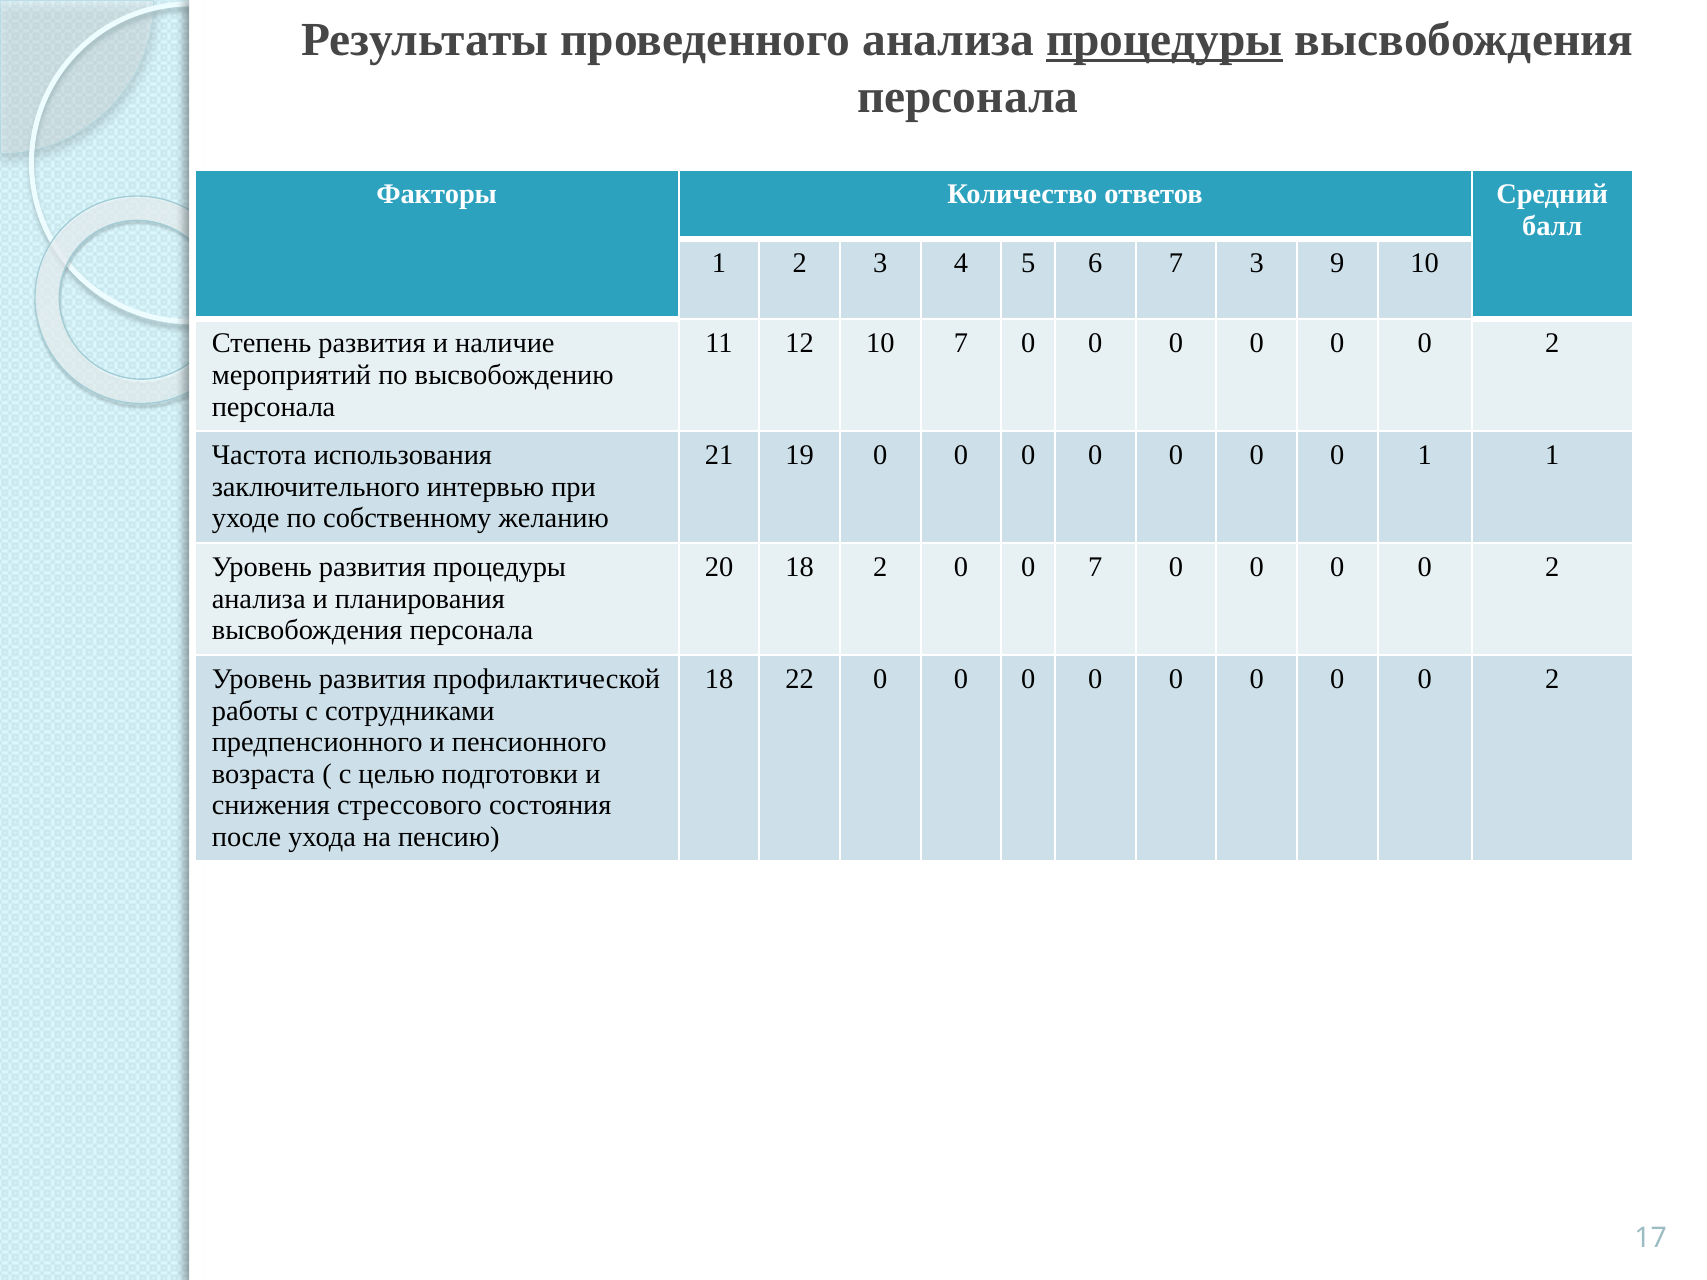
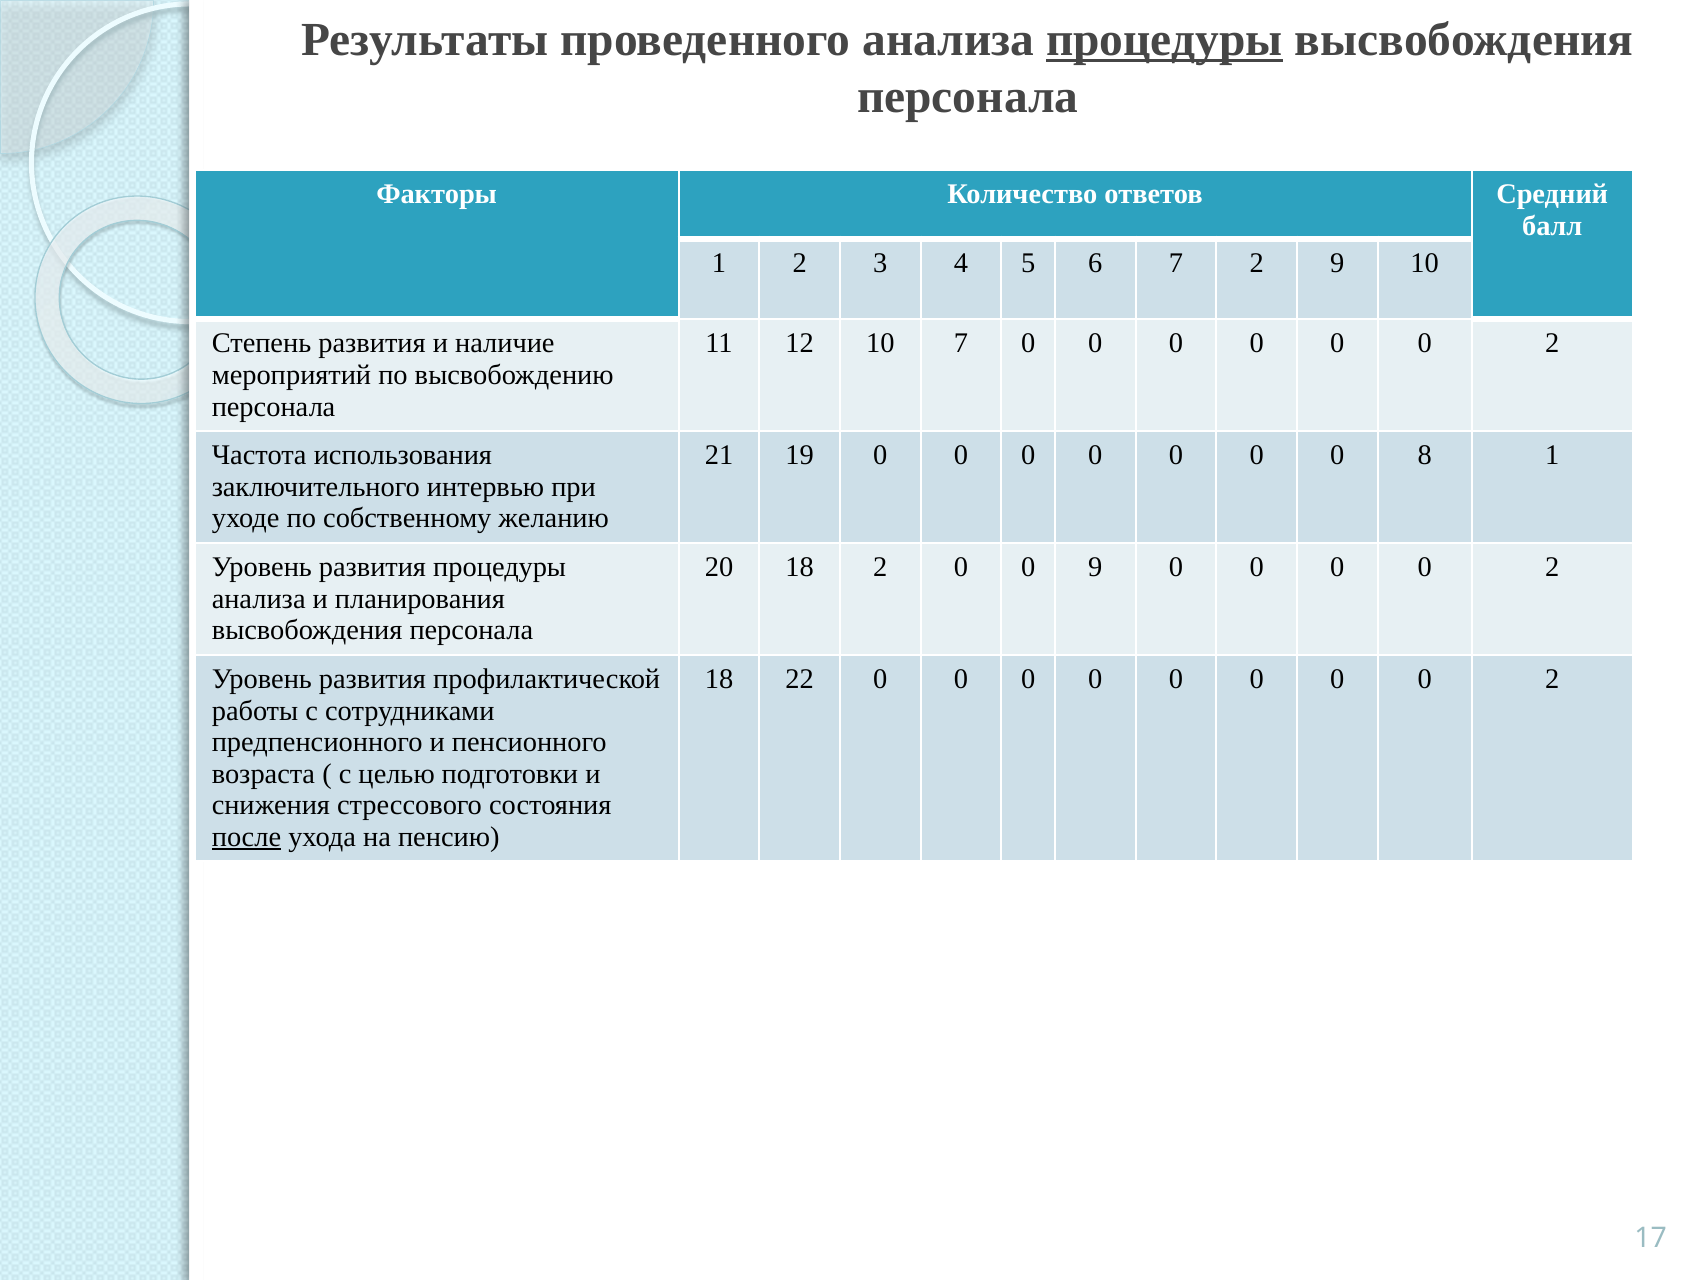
7 3: 3 -> 2 (1257, 263)
0 1: 1 -> 8 (1425, 456)
0 7: 7 -> 9 (1095, 567)
после underline: none -> present (247, 837)
